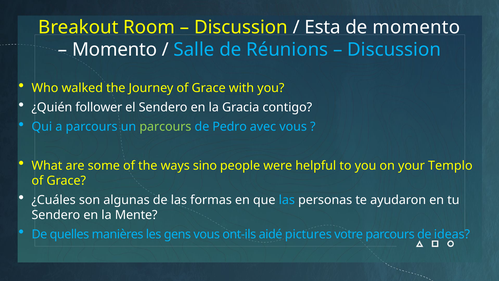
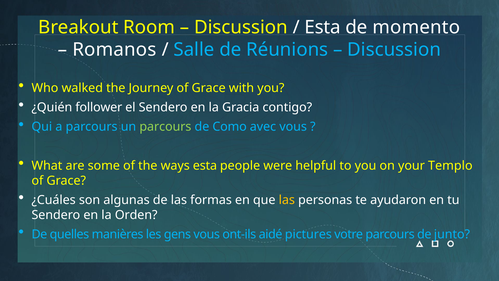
Momento: Momento -> Romanos (114, 50)
Pedro: Pedro -> Como (230, 127)
ways sino: sino -> esta (205, 165)
las colour: light blue -> yellow (287, 200)
Mente: Mente -> Orden (136, 215)
ideas: ideas -> junto (452, 234)
